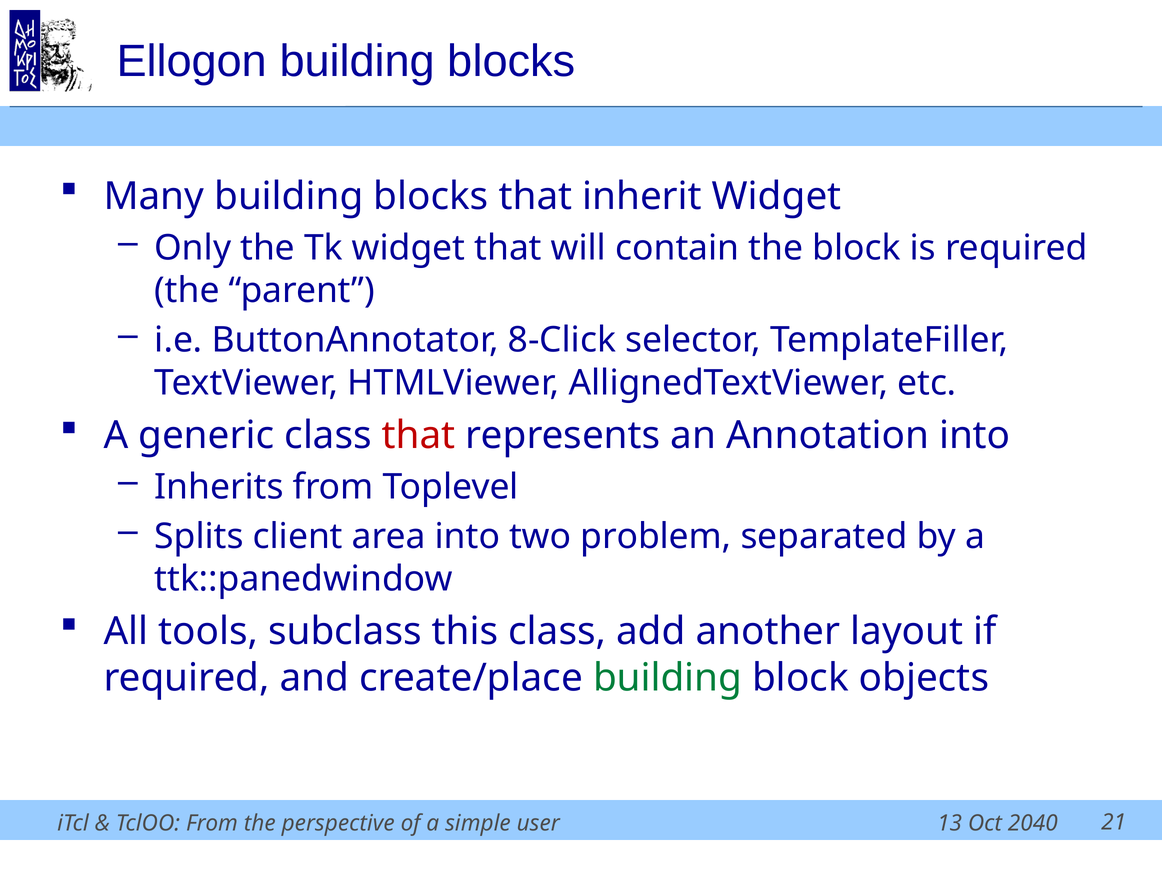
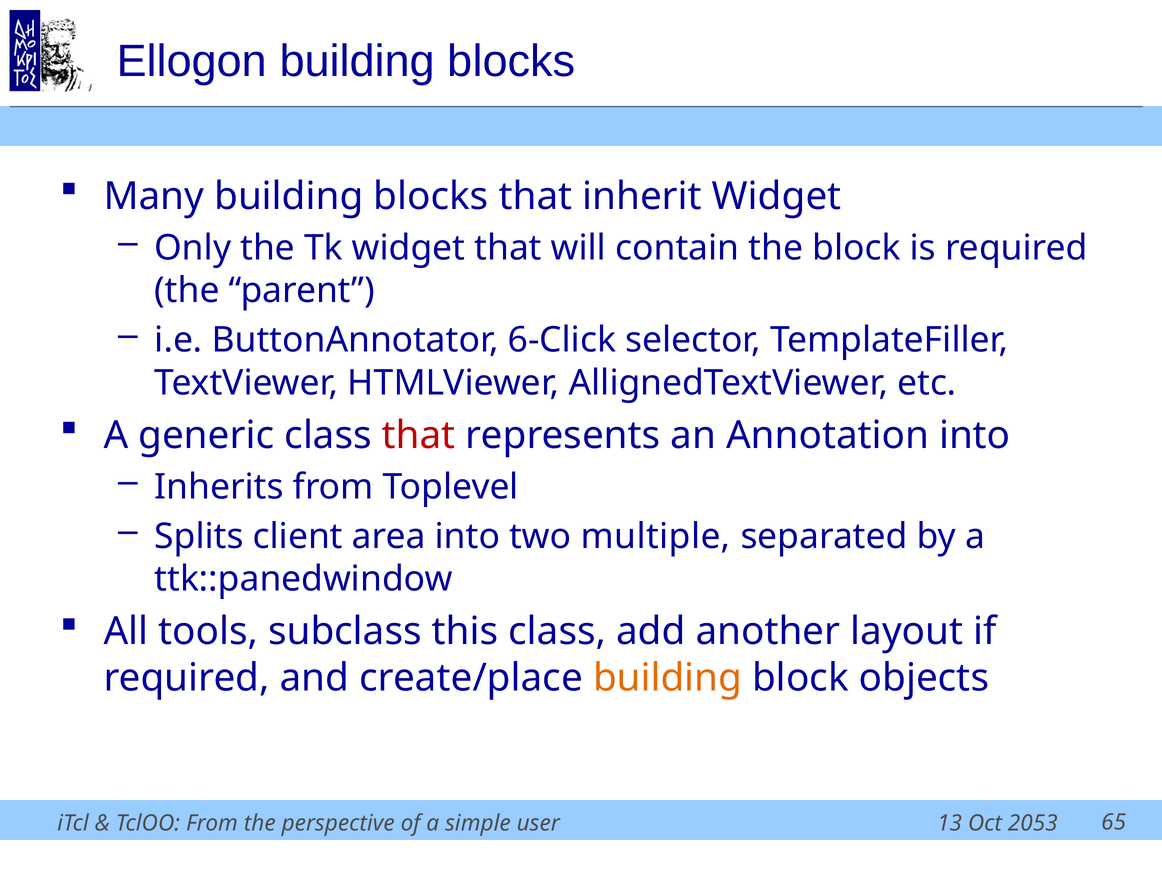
8-Click: 8-Click -> 6-Click (562, 340)
problem: problem -> multiple (656, 536)
building colour: green -> orange (668, 678)
2040: 2040 -> 2053 (1033, 823)
21: 21 -> 65 (1114, 822)
